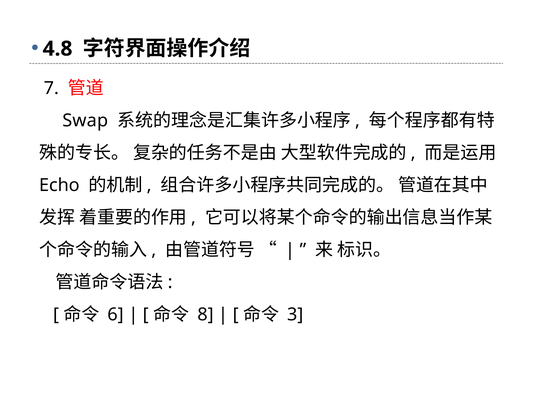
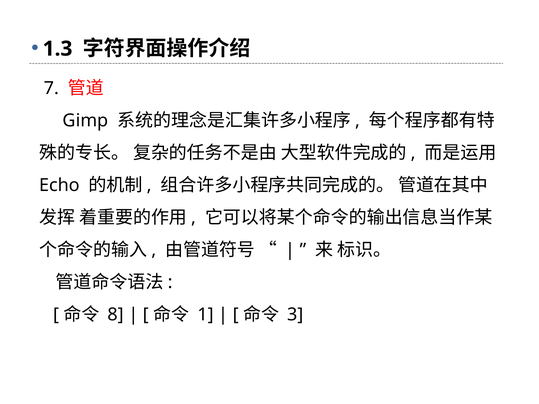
4.8: 4.8 -> 1.3 (58, 49)
Swap: Swap -> Gimp (85, 121)
6: 6 -> 8 (116, 315)
8: 8 -> 1 (206, 315)
